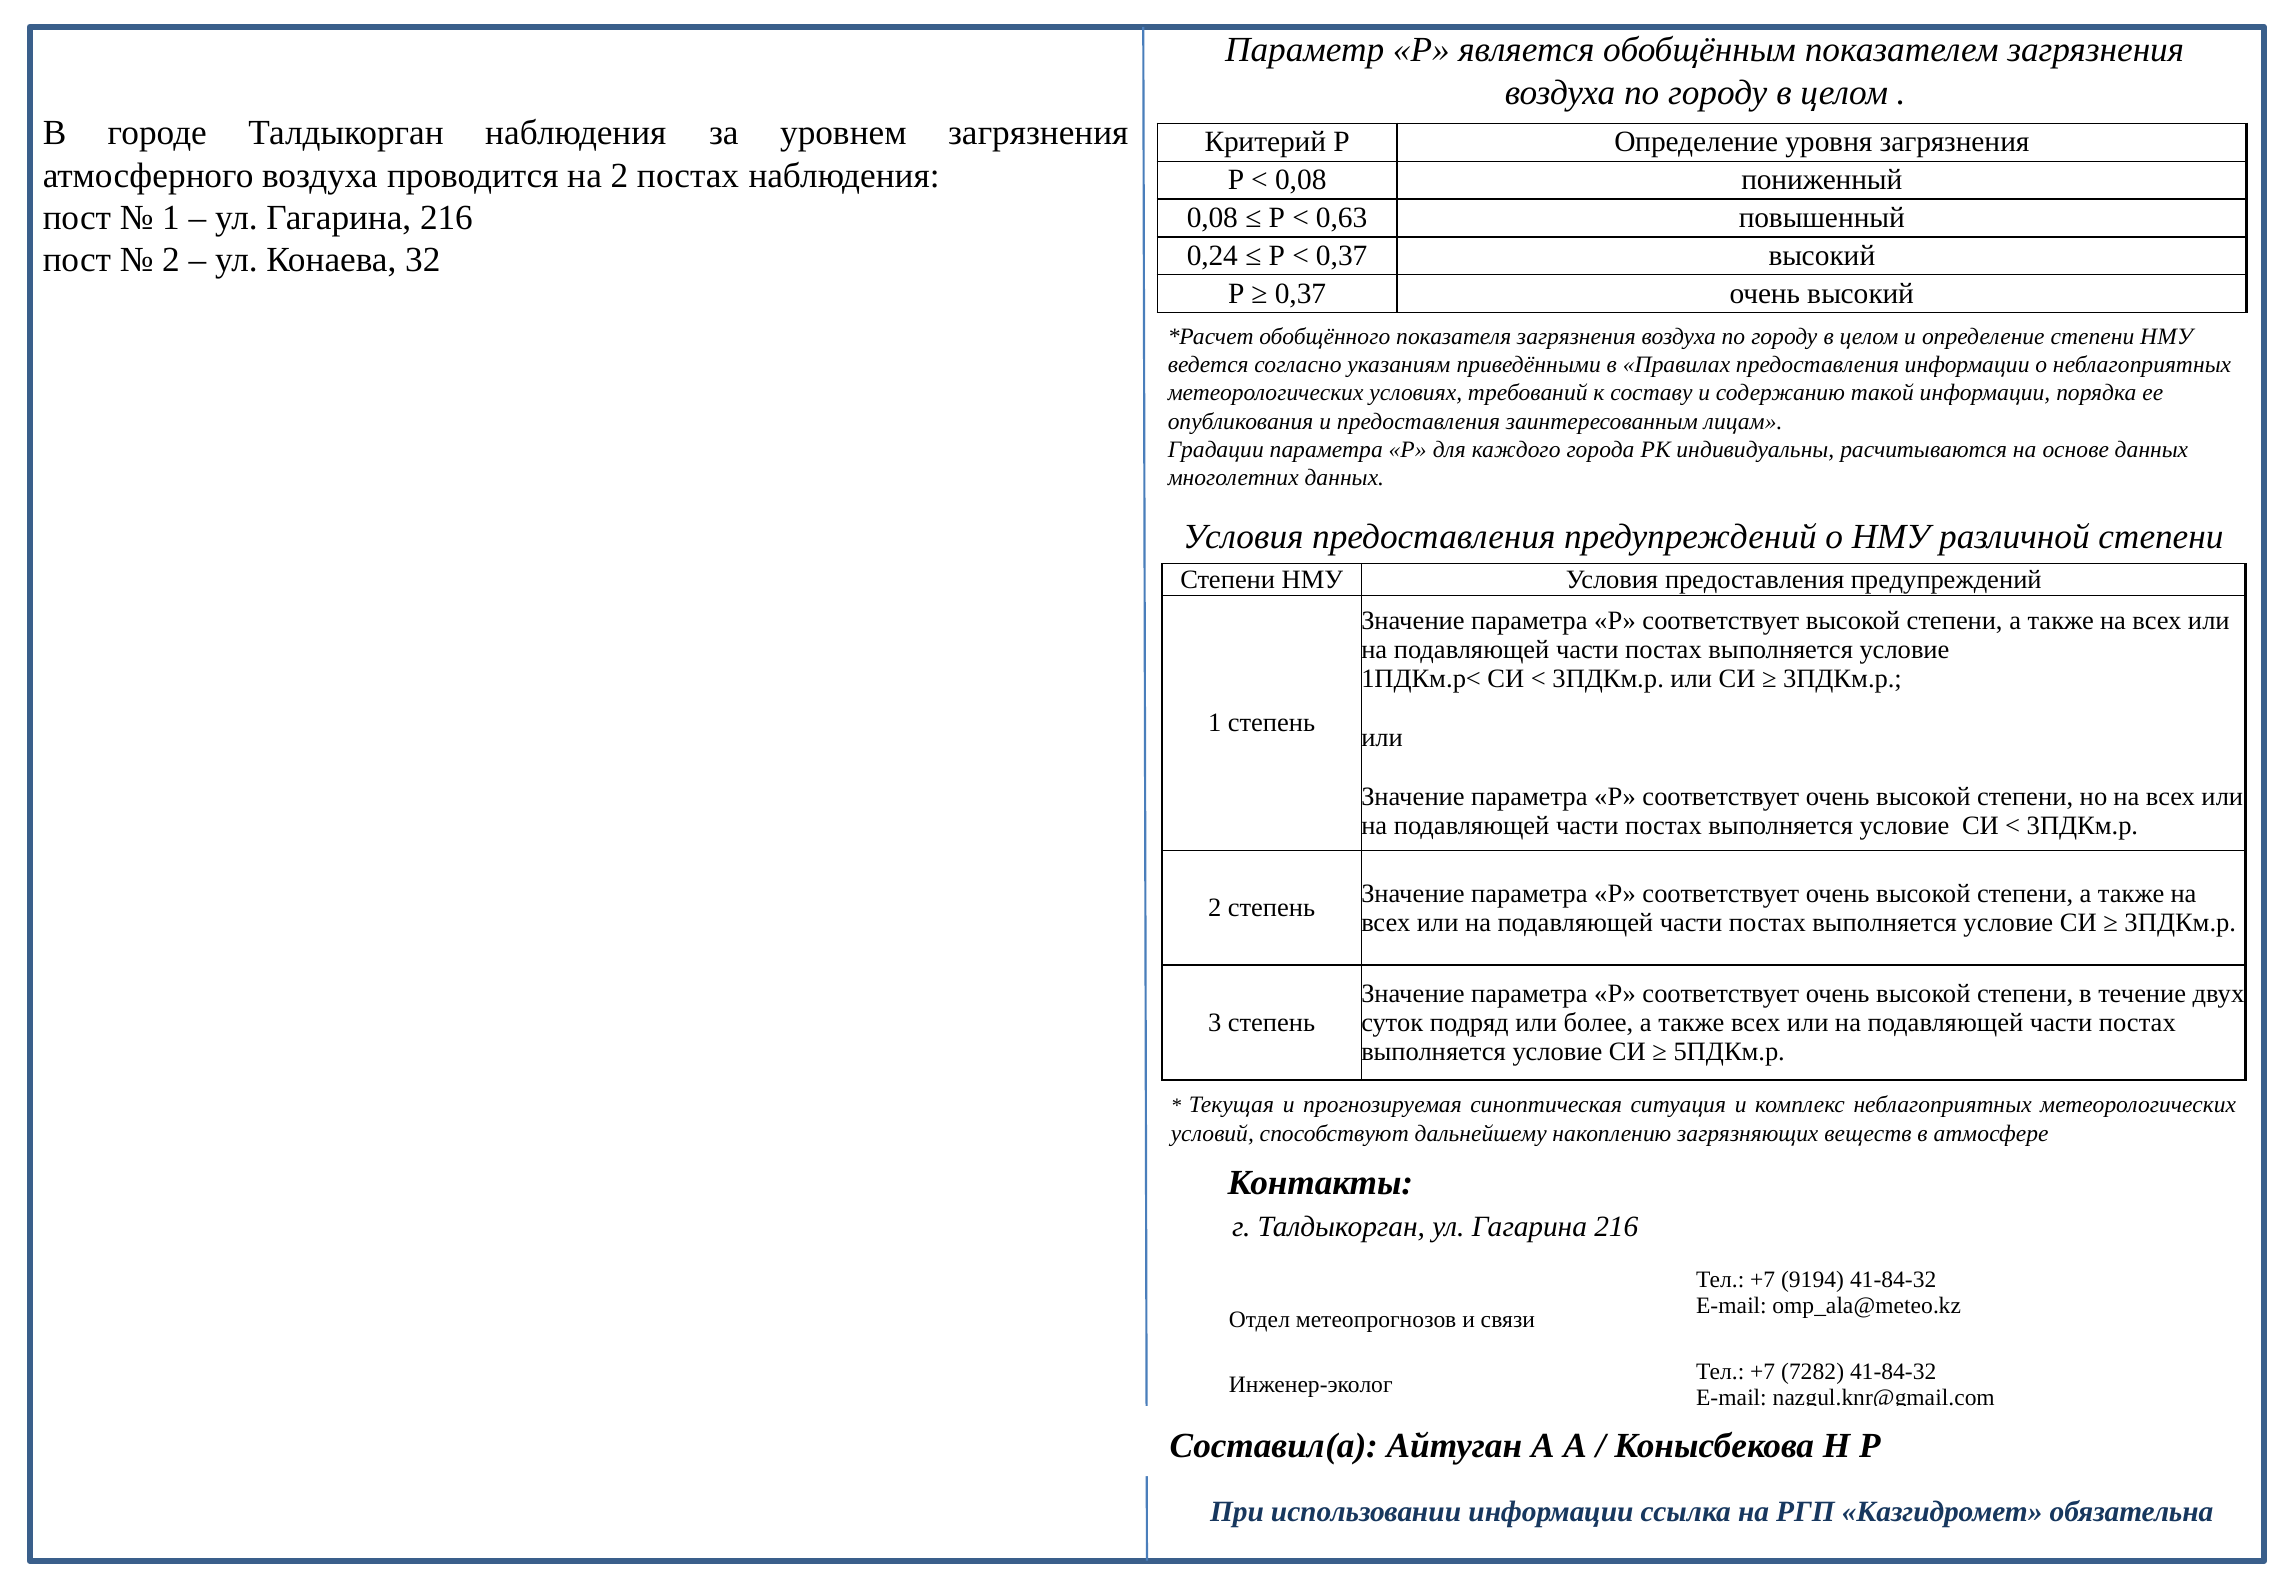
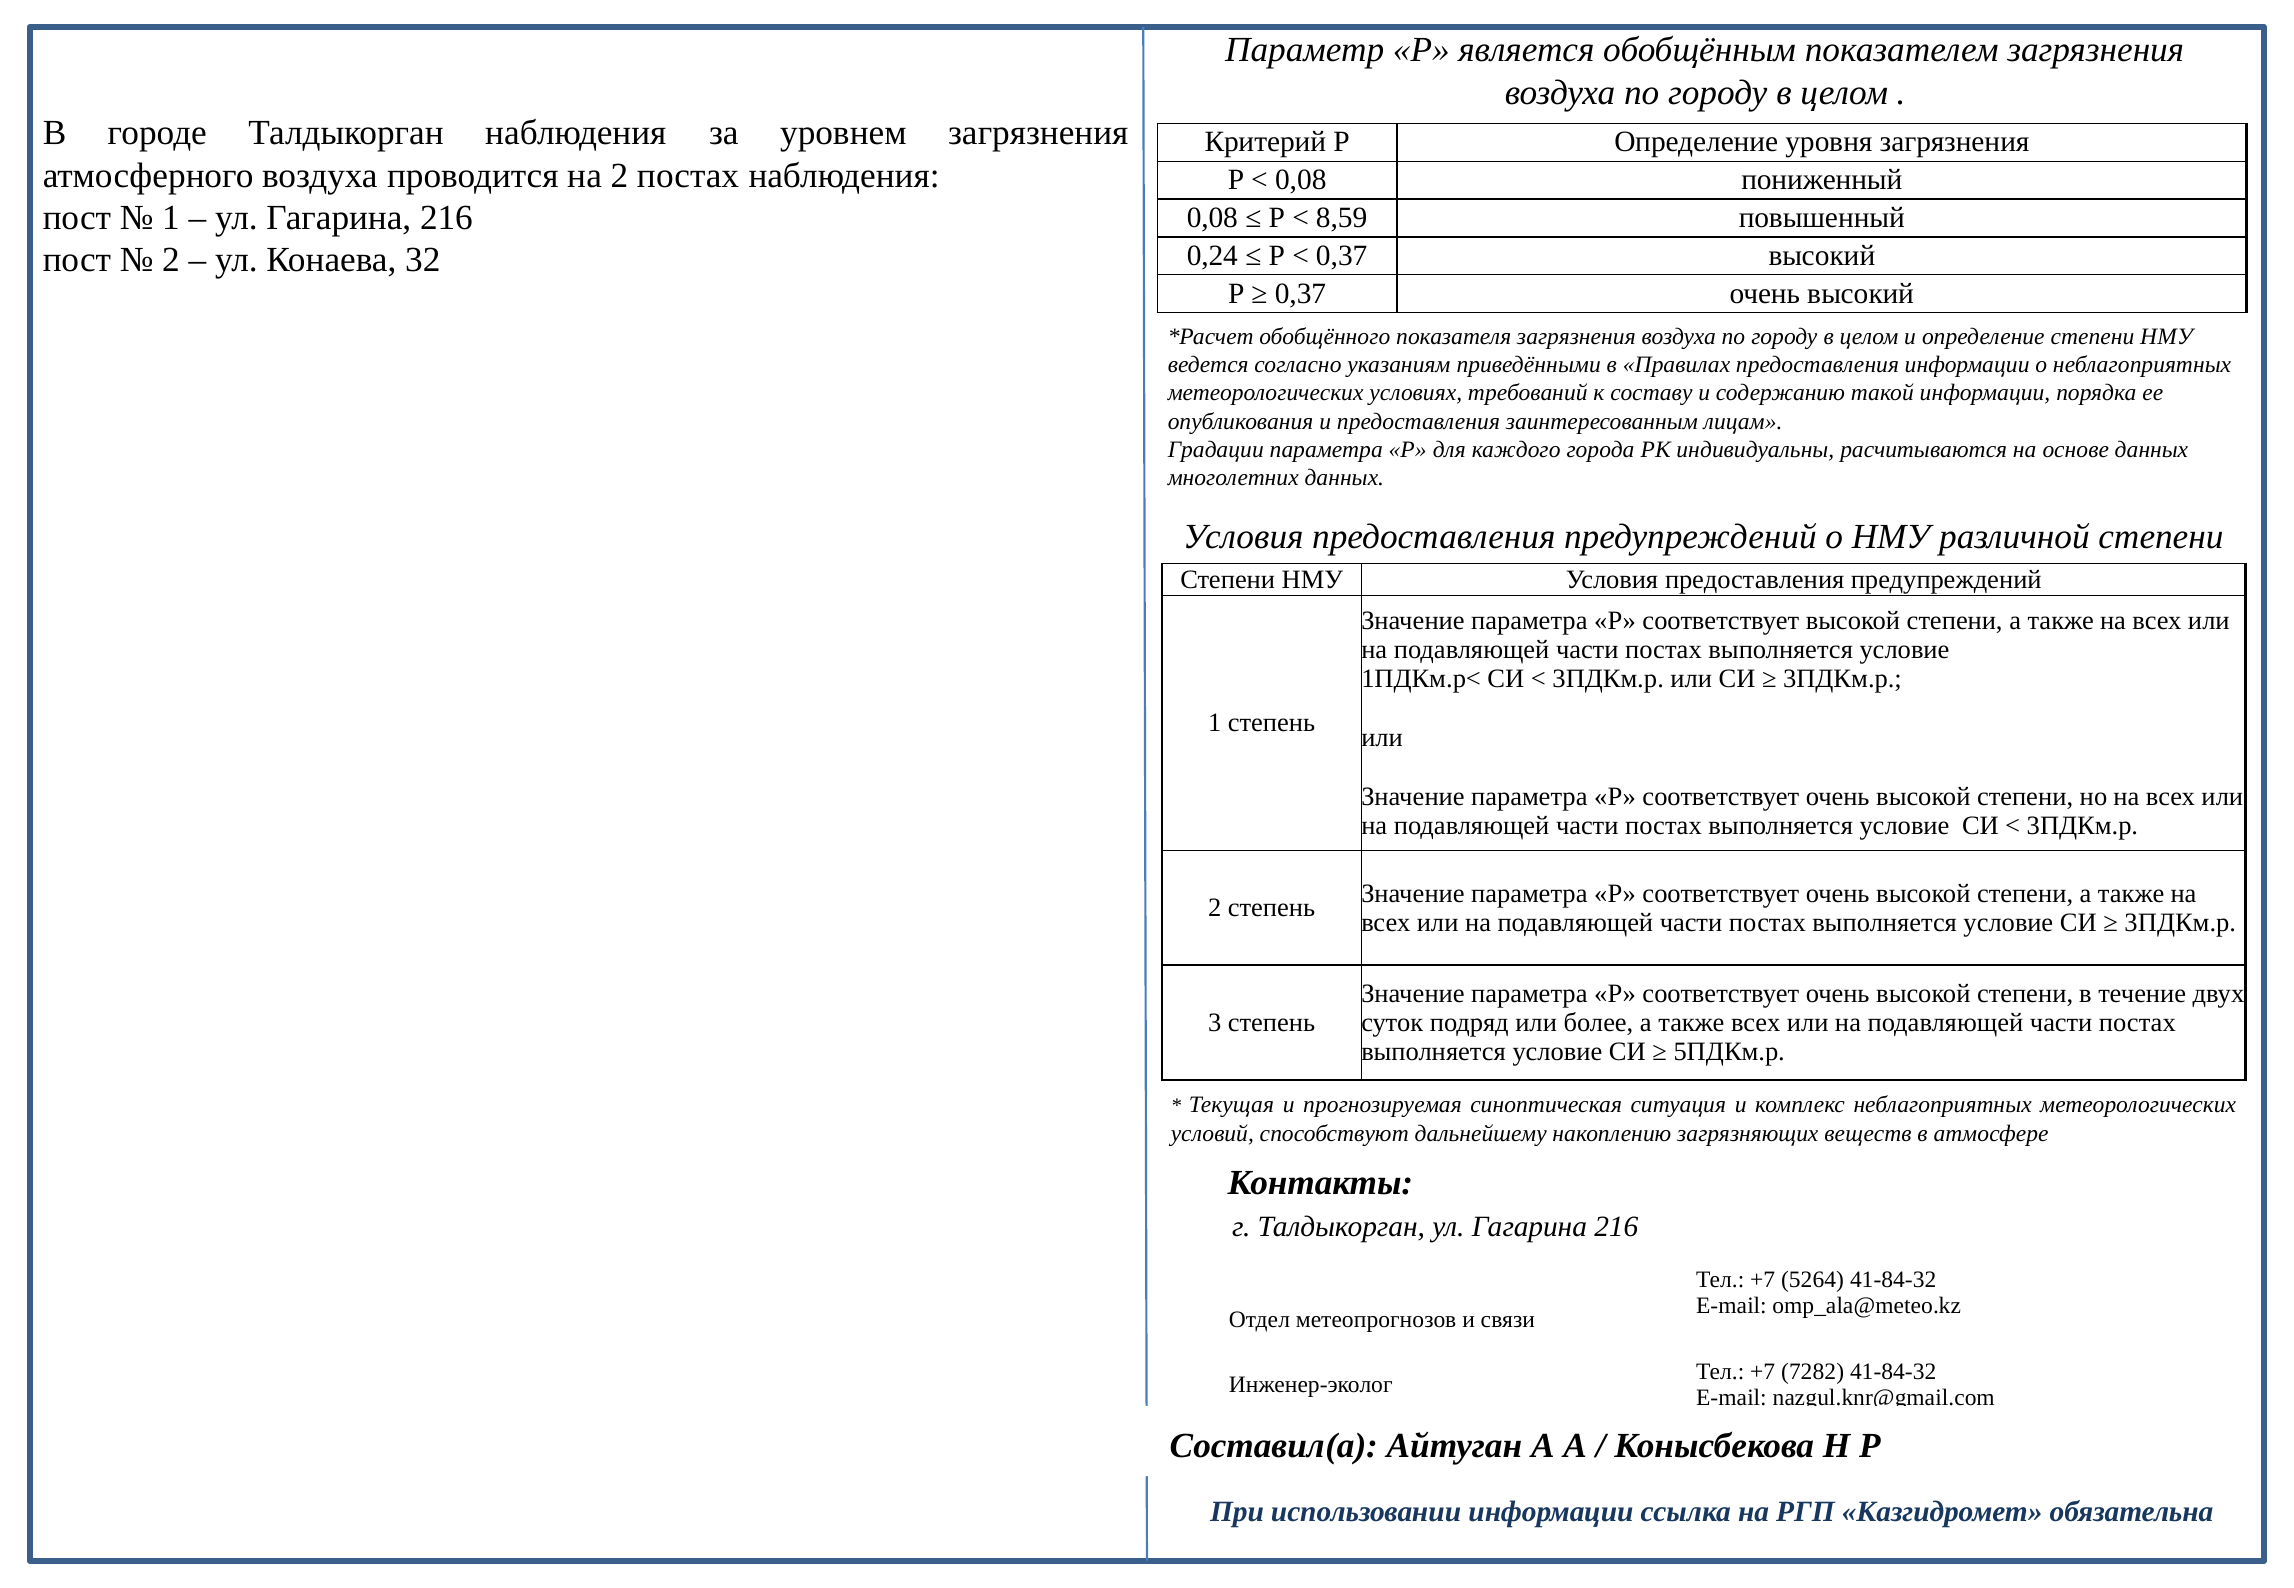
0,63: 0,63 -> 8,59 (1342, 218)
9194: 9194 -> 5264 (1813, 1280)
